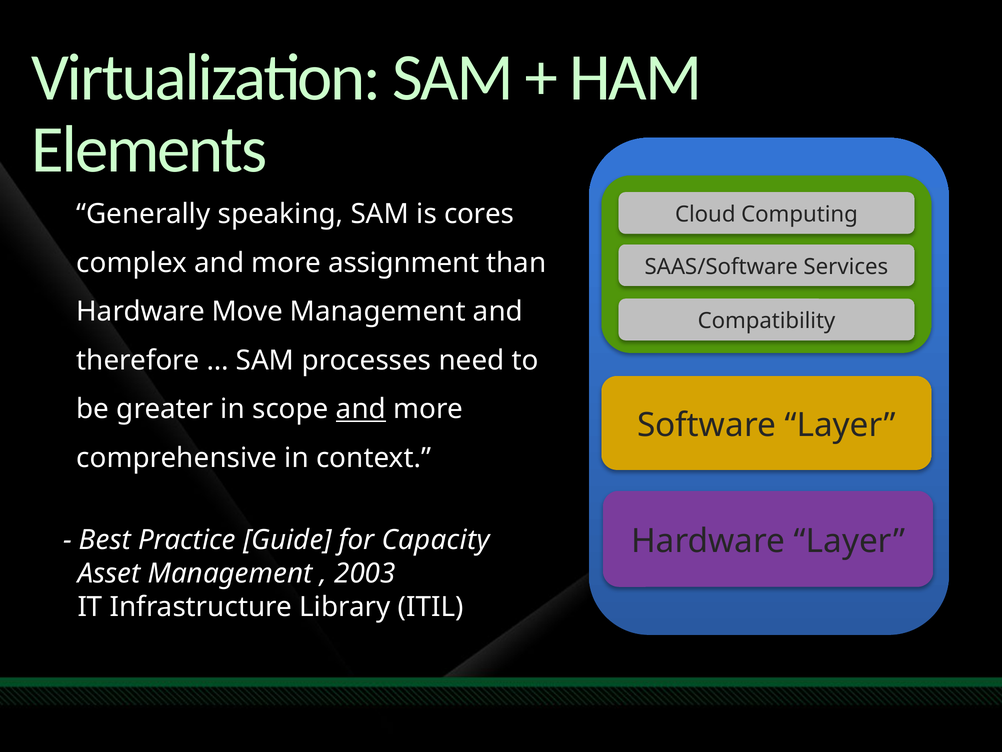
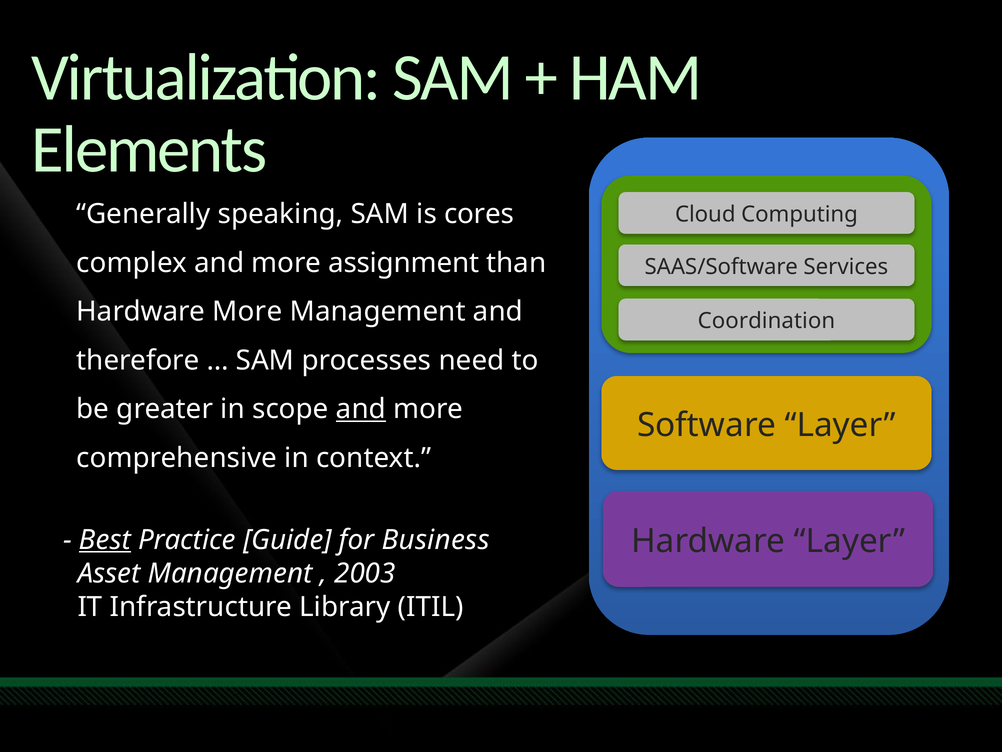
Hardware Move: Move -> More (247, 311)
Compatibility: Compatibility -> Coordination (766, 321)
Best underline: none -> present (105, 540)
Capacity: Capacity -> Business (436, 540)
